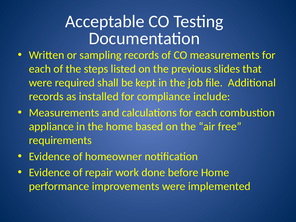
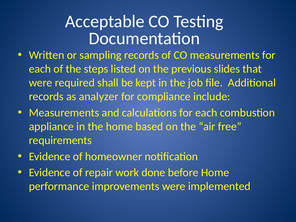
installed: installed -> analyzer (99, 97)
